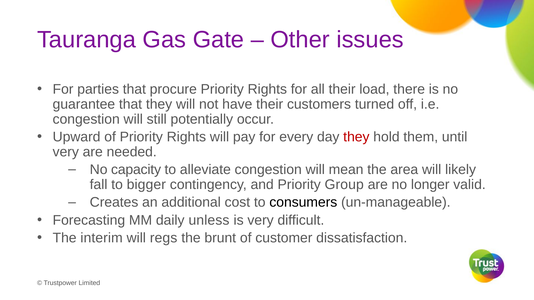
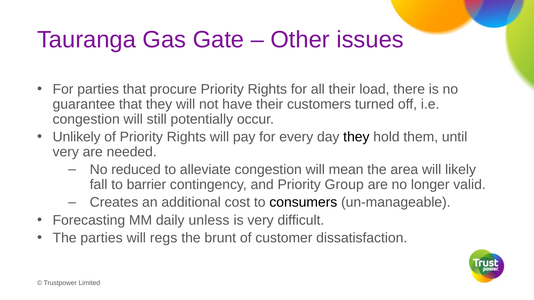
Upward: Upward -> Unlikely (77, 137)
they colour: red -> black (356, 137)
capacity: capacity -> reduced (136, 170)
bigger: bigger -> barrier (146, 185)
The interim: interim -> parties (102, 238)
